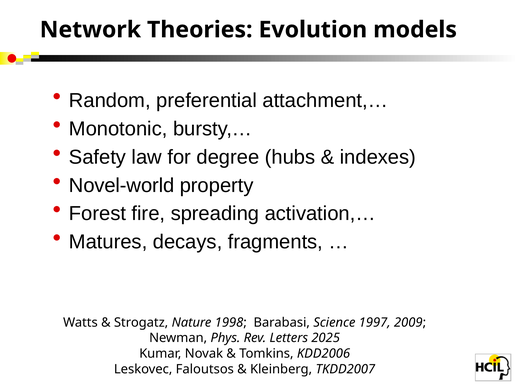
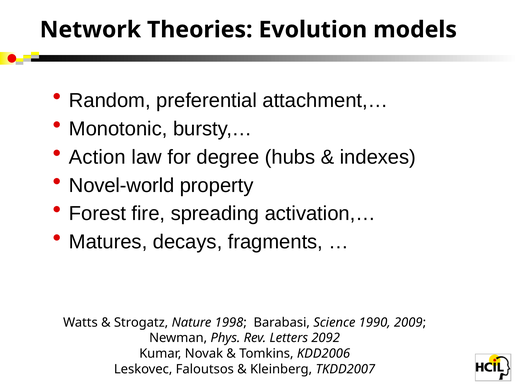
Safety: Safety -> Action (97, 157)
1997: 1997 -> 1990 (375, 323)
2025: 2025 -> 2092 (326, 338)
